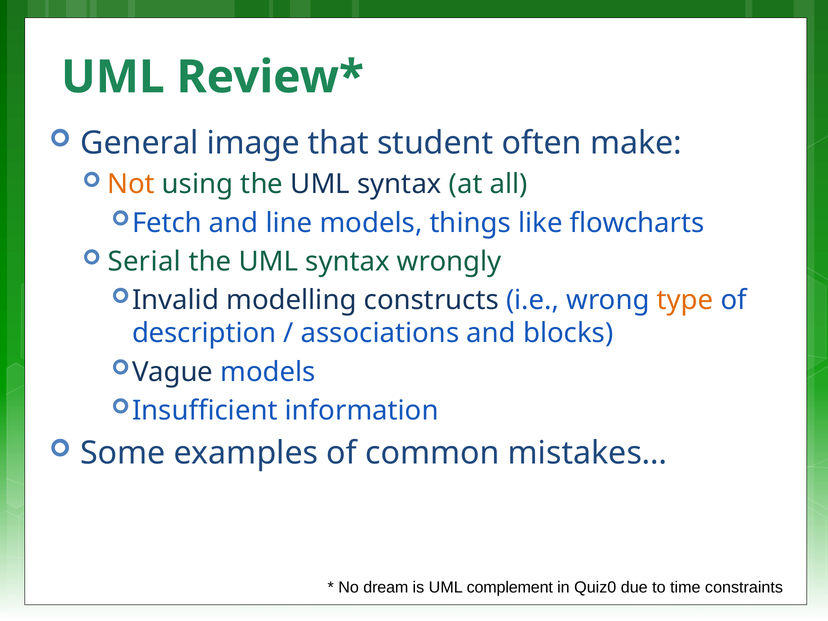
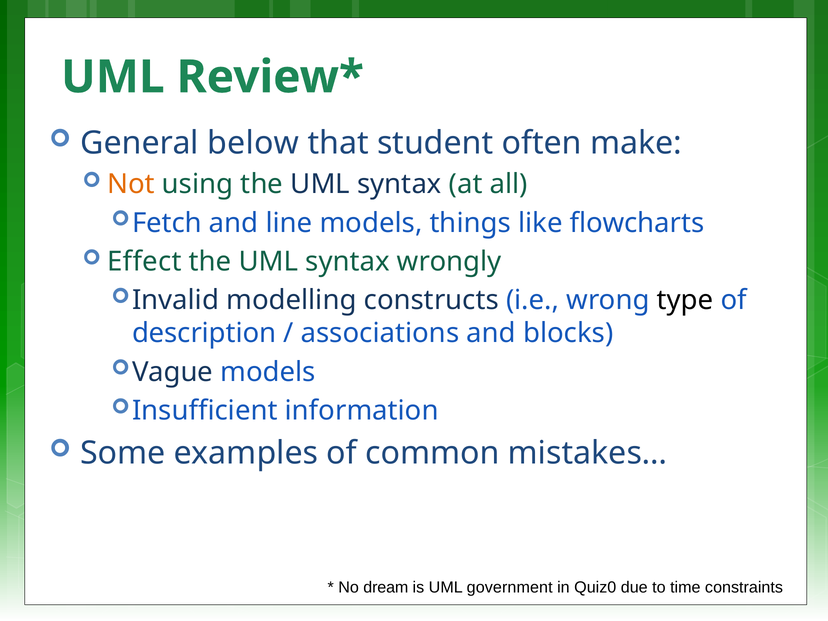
image: image -> below (253, 143)
Serial: Serial -> Effect (144, 262)
type colour: orange -> black (685, 300)
complement: complement -> government (510, 588)
